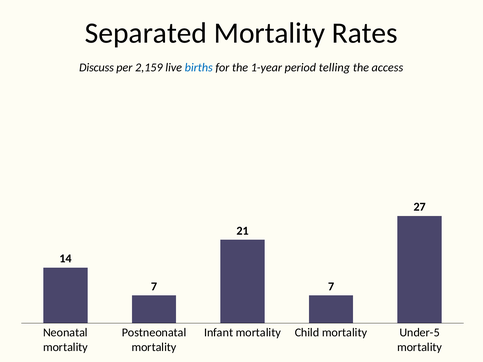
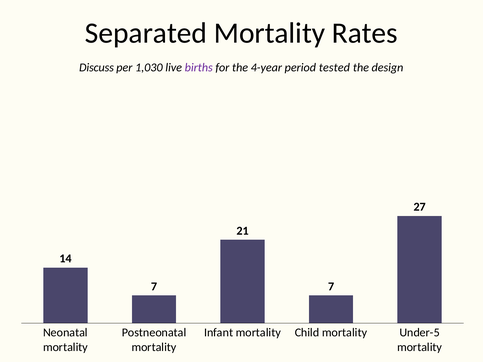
2,159: 2,159 -> 1,030 (149, 68)
births colour: blue -> purple (199, 68)
1-year: 1-year -> 4-year (266, 68)
telling: telling -> tested (334, 68)
access: access -> design (387, 68)
